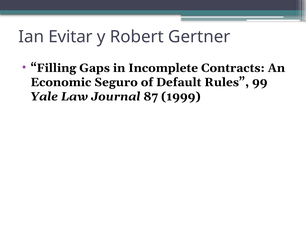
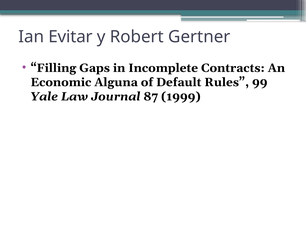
Seguro: Seguro -> Alguna (116, 82)
